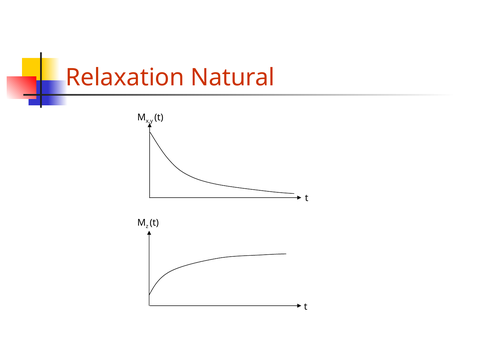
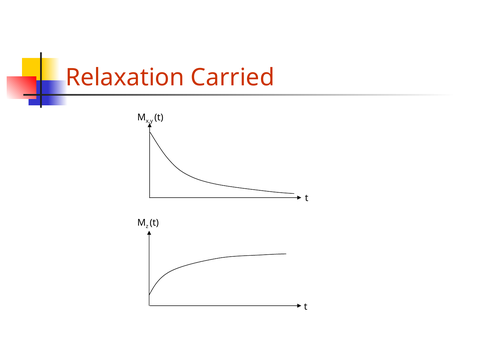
Natural: Natural -> Carried (233, 78)
